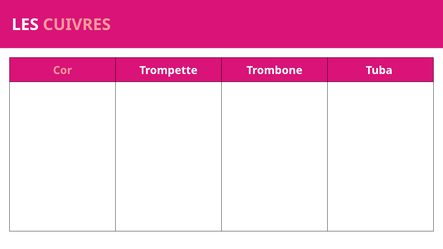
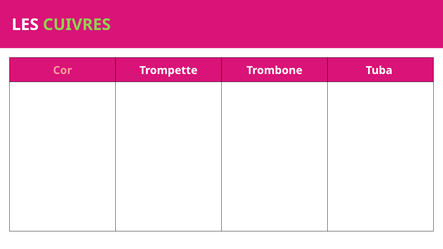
CUIVRES colour: pink -> light green (77, 25)
